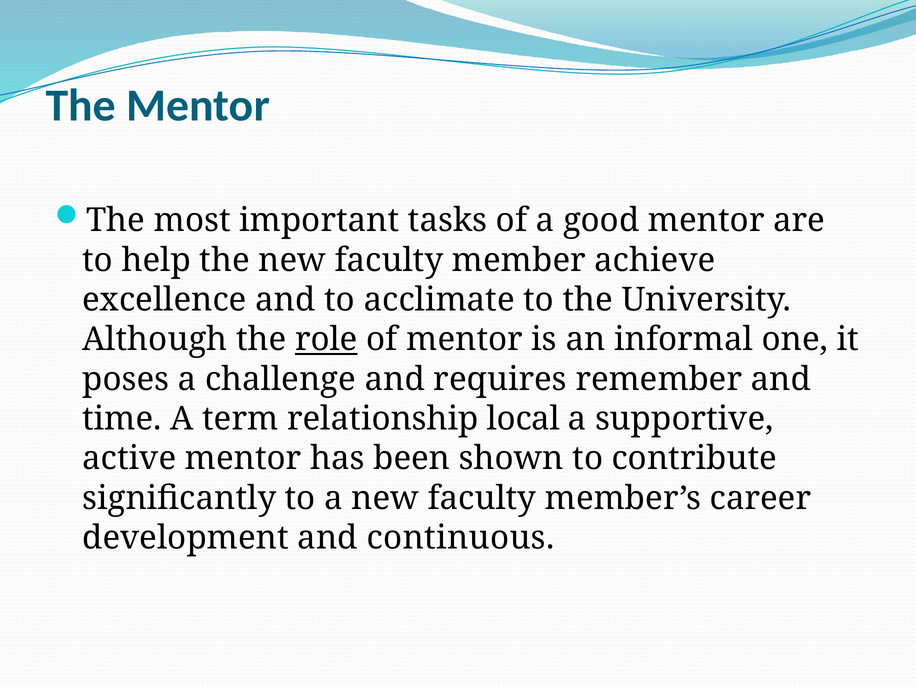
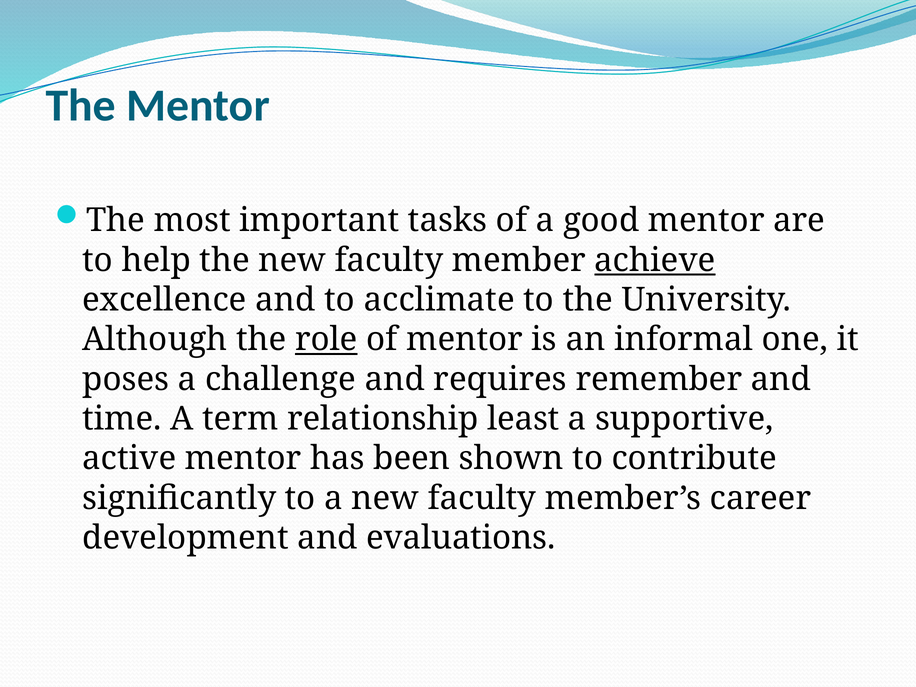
achieve underline: none -> present (655, 260)
local: local -> least (523, 419)
continuous: continuous -> evaluations (461, 538)
